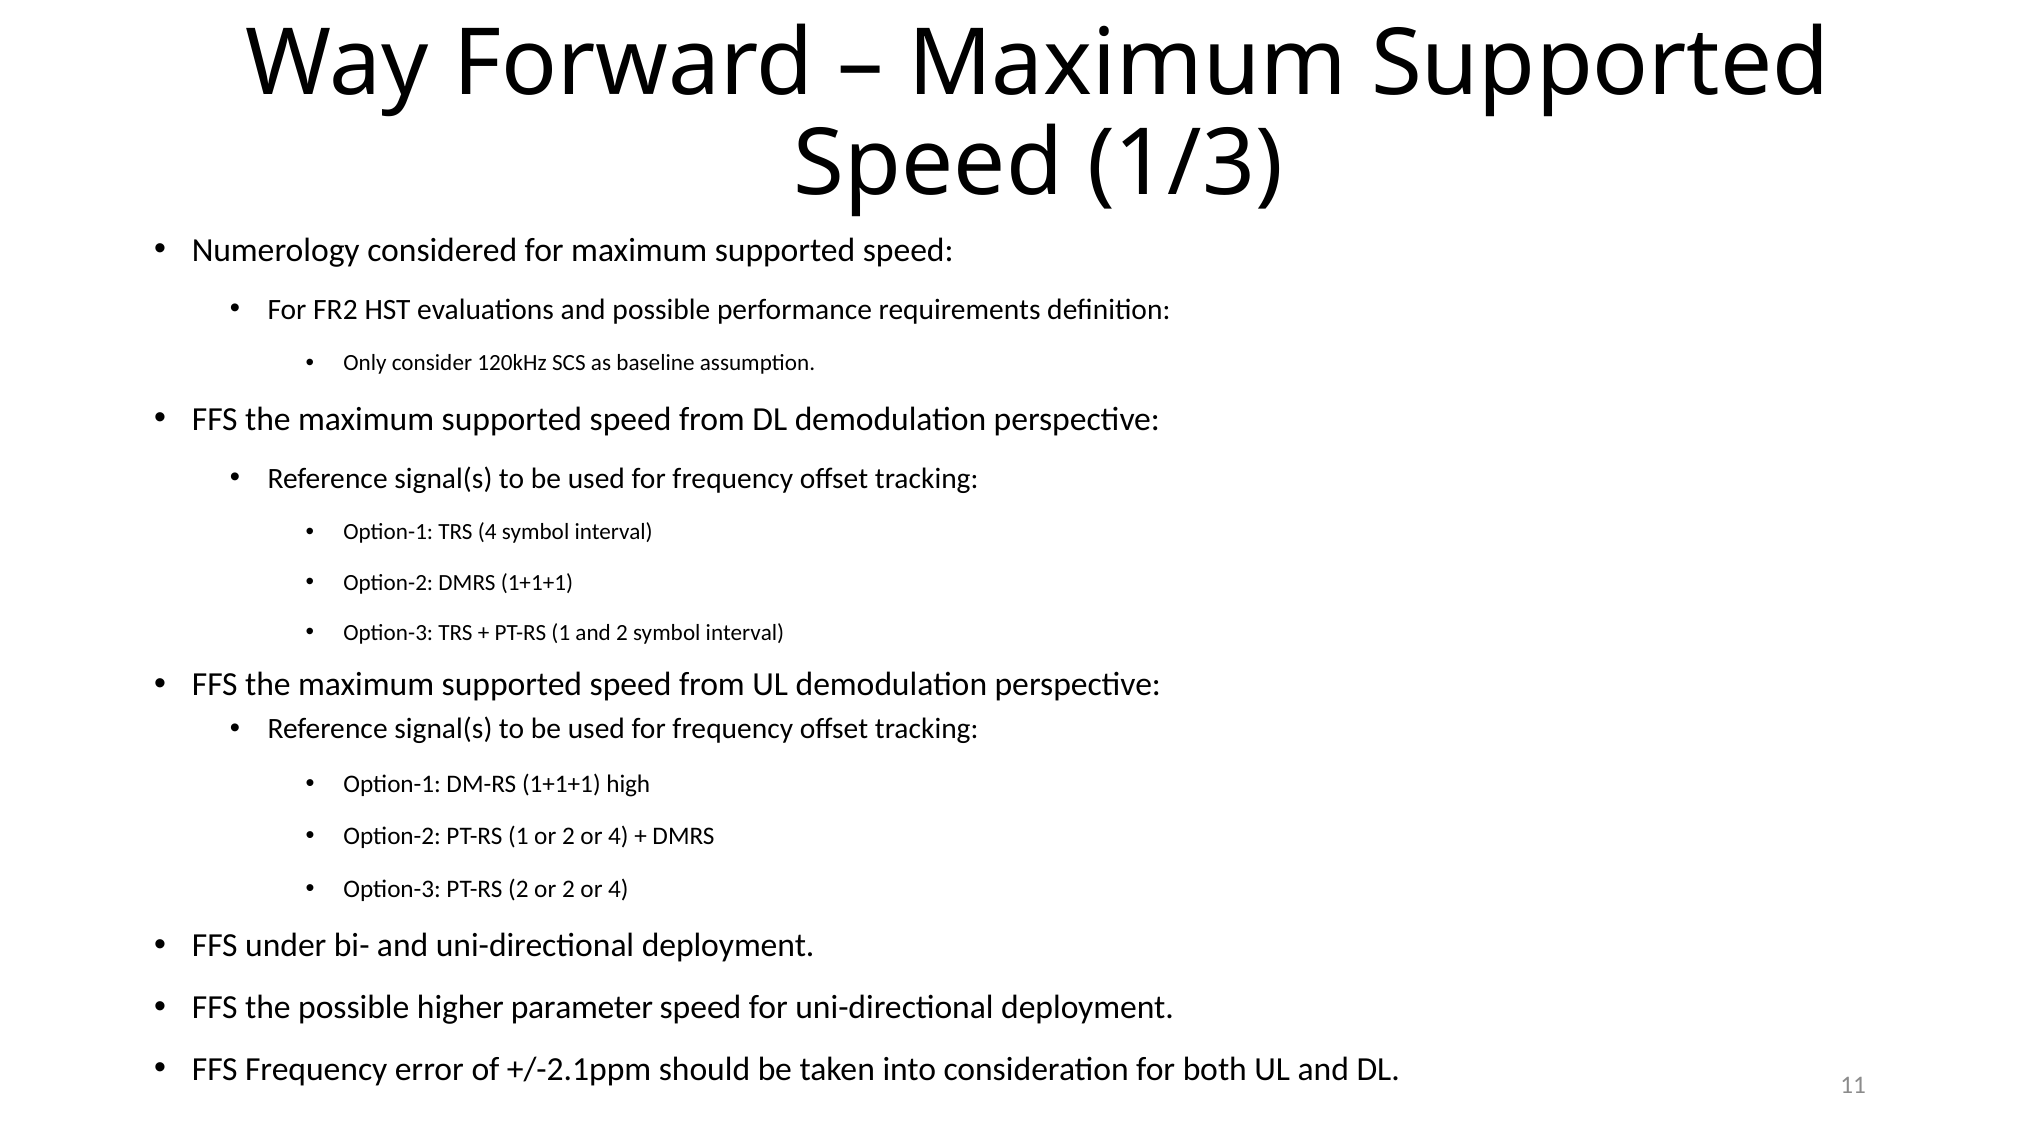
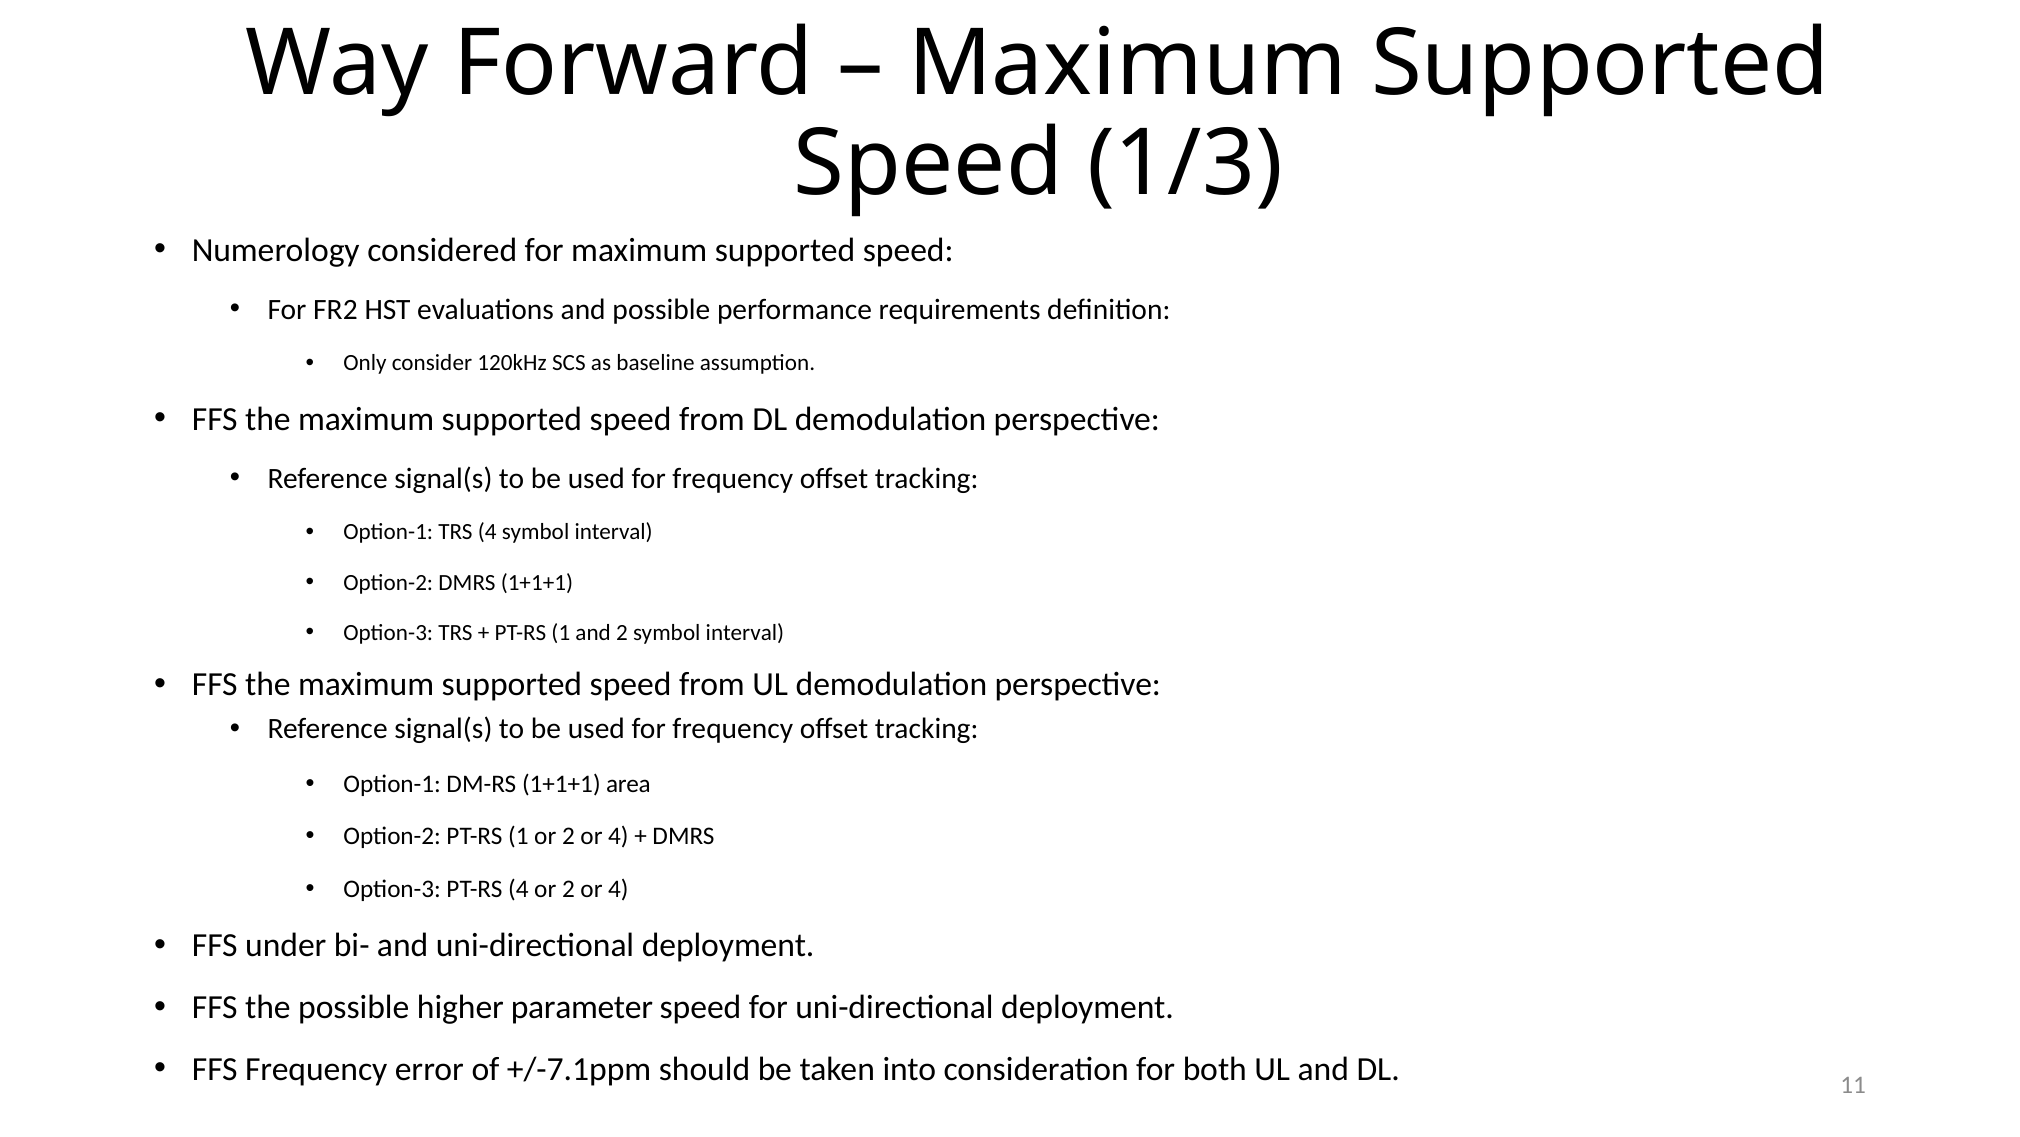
high: high -> area (628, 783)
PT-RS 2: 2 -> 4 (518, 888)
+/-2.1ppm: +/-2.1ppm -> +/-7.1ppm (579, 1068)
